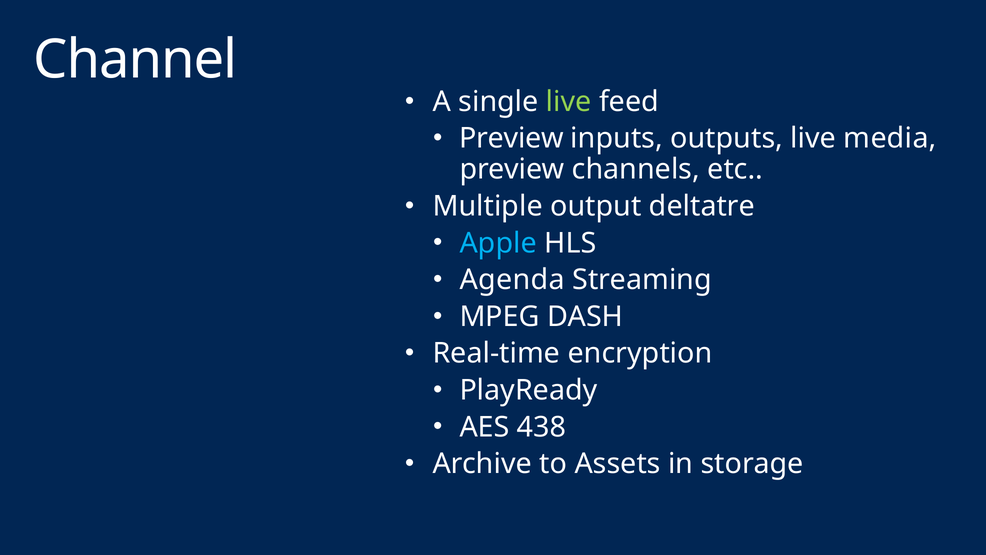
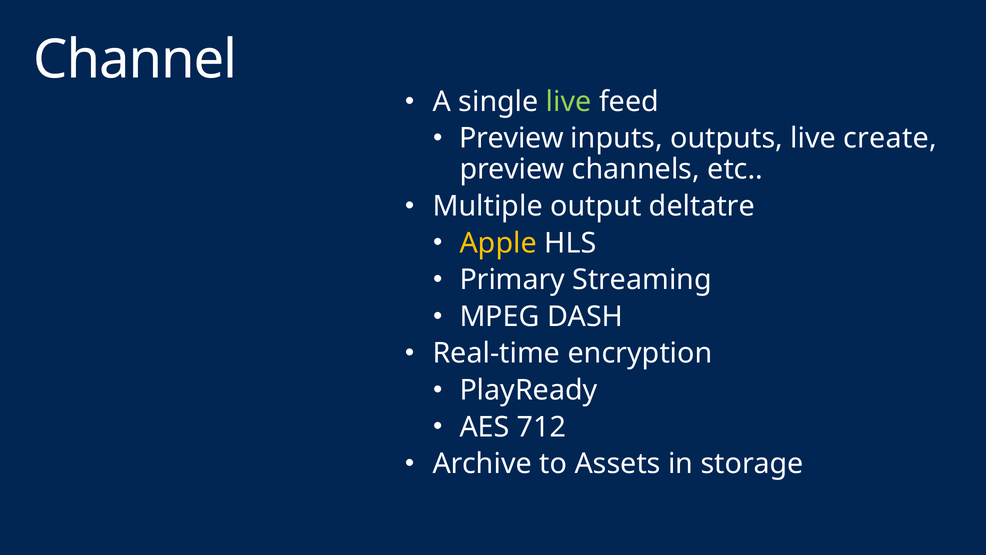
media: media -> create (890, 138)
Apple colour: light blue -> yellow (498, 243)
Agenda: Agenda -> Primary (512, 280)
438: 438 -> 712 (542, 427)
